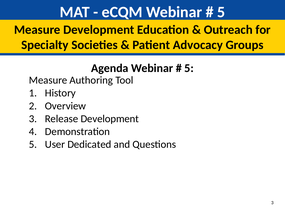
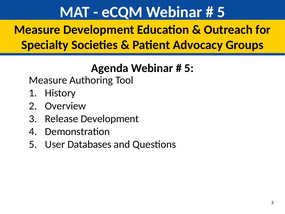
Dedicated: Dedicated -> Databases (89, 144)
